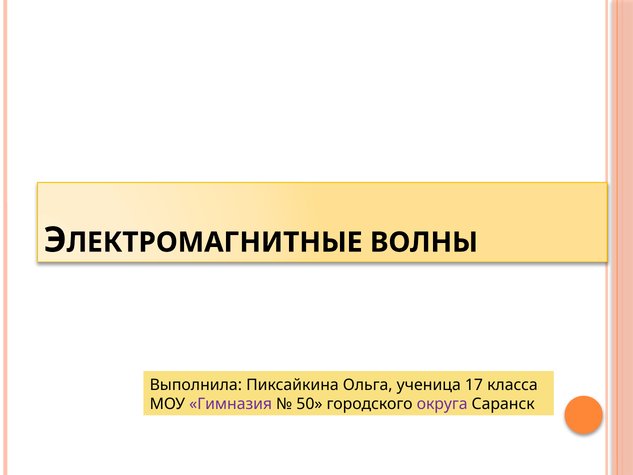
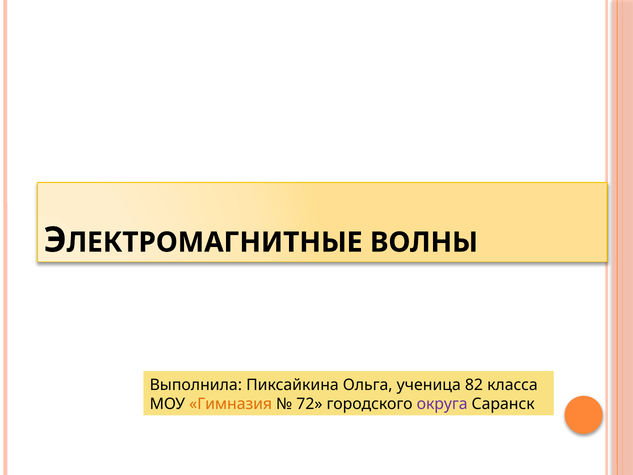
17: 17 -> 82 (474, 385)
Гимназия colour: purple -> orange (231, 404)
50: 50 -> 72 (309, 404)
